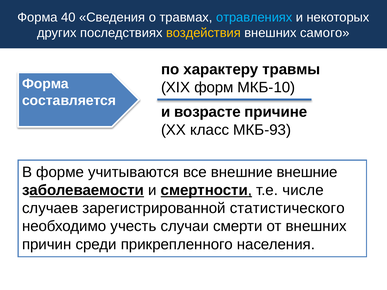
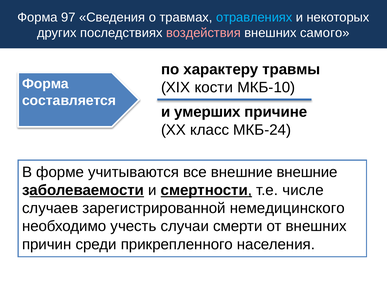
40: 40 -> 97 (68, 17)
воздействия colour: yellow -> pink (203, 33)
форм: форм -> кости (214, 88)
возрасте: возрасте -> умерших (207, 112)
МКБ-93: МКБ-93 -> МКБ-24 (262, 130)
статистического: статистического -> немедицинского (287, 208)
